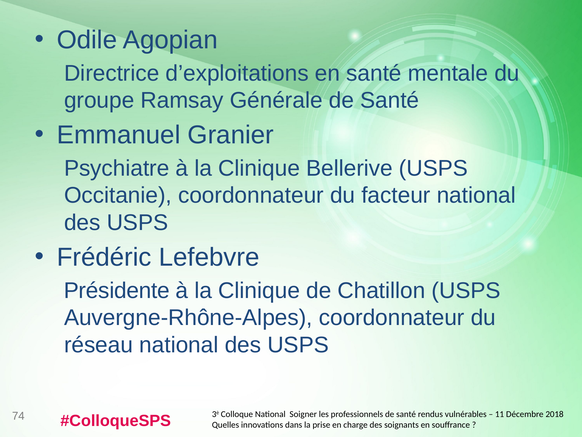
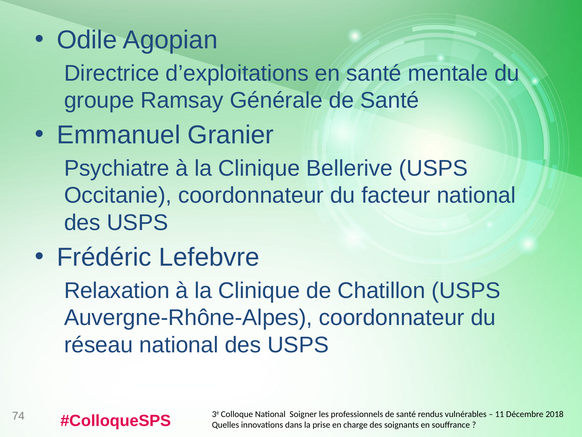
Présidente: Présidente -> Relaxation (117, 290)
